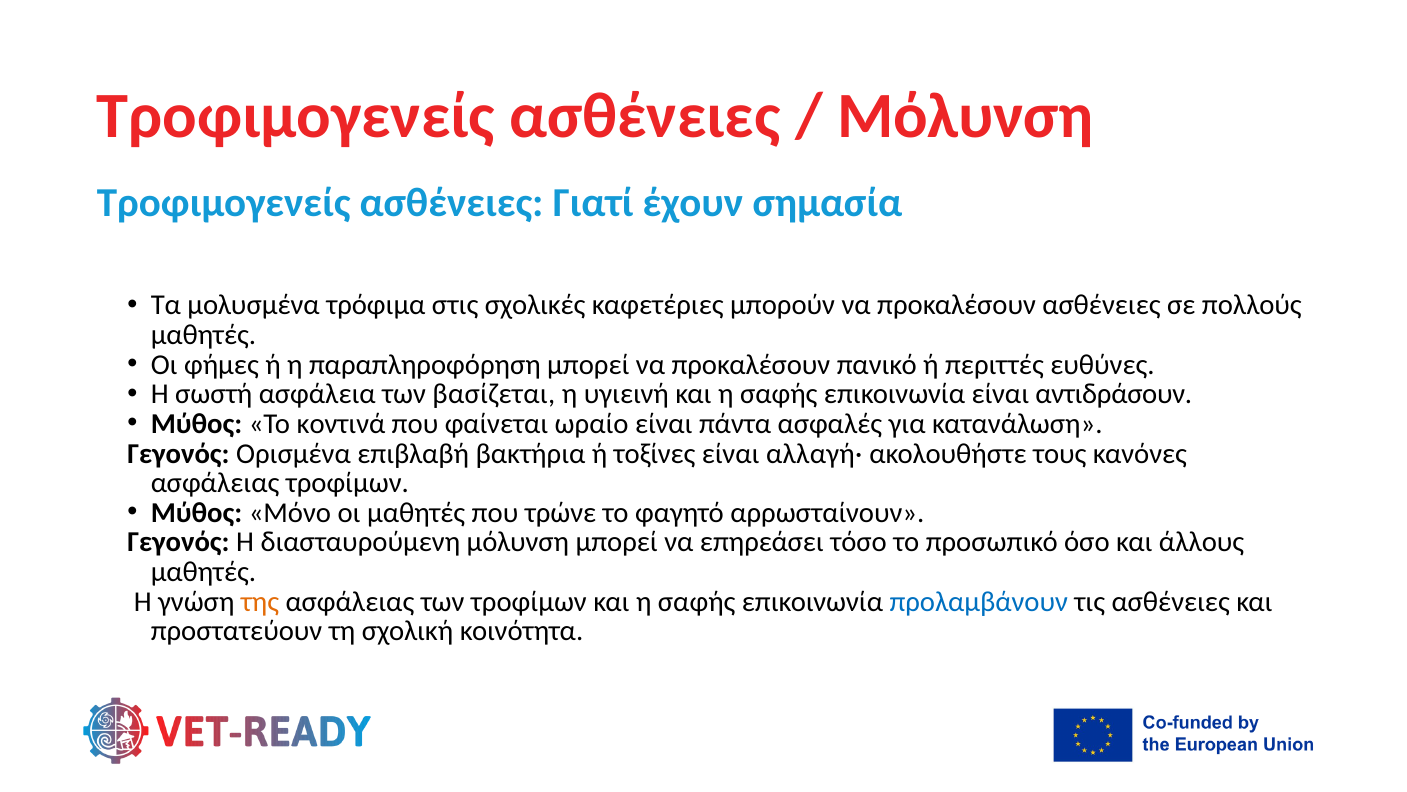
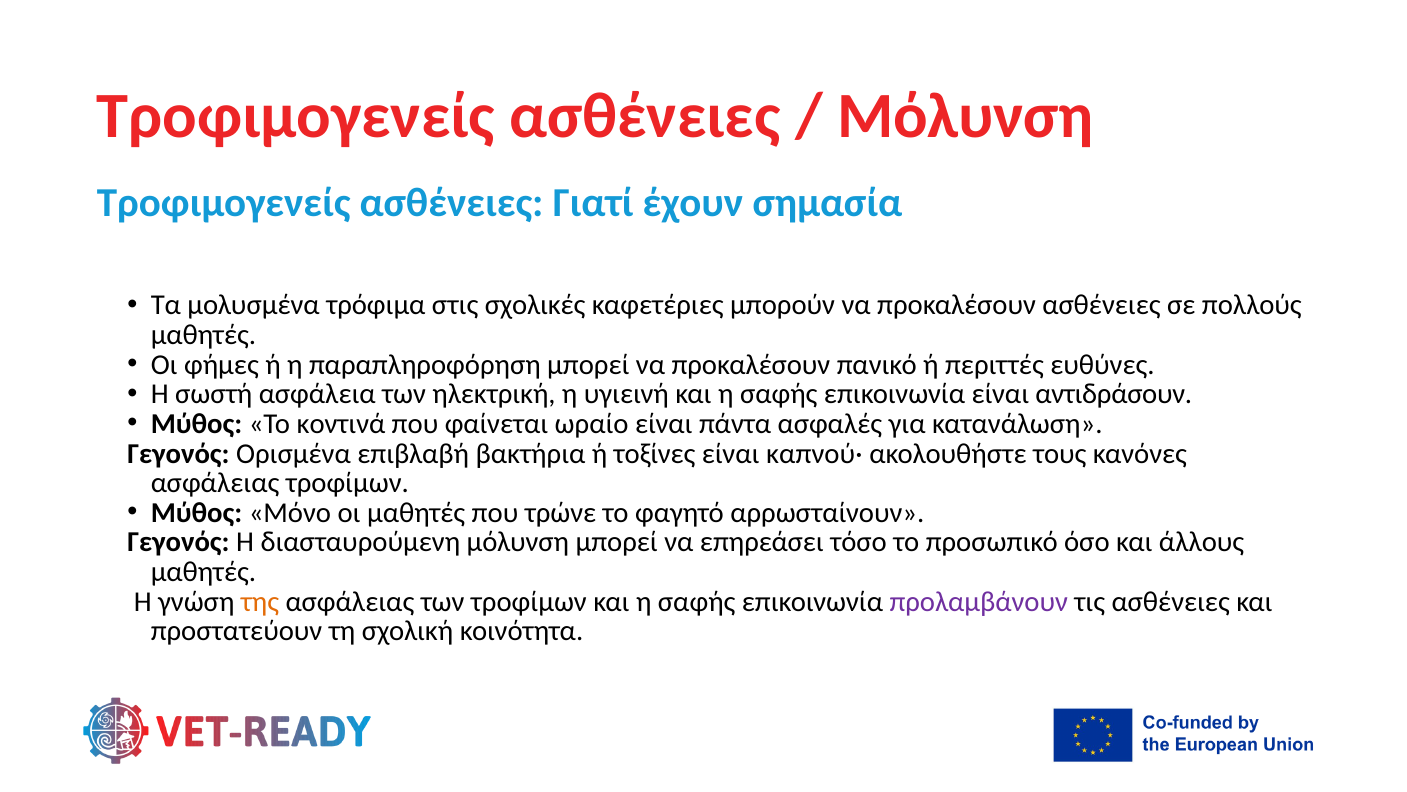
βασίζεται: βασίζεται -> ηλεκτρική (494, 394)
αλλαγή·: αλλαγή· -> καπνού· (814, 453)
προλαμβάνουν colour: blue -> purple (979, 601)
